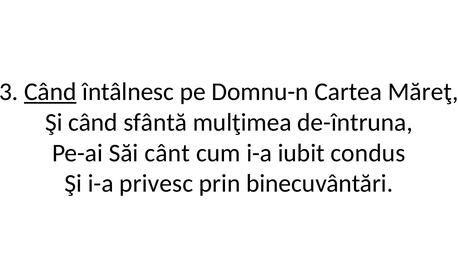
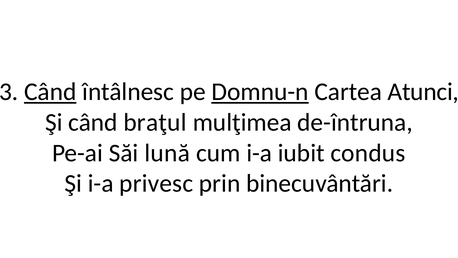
Domnu-n underline: none -> present (260, 92)
Măreţ: Măreţ -> Atunci (423, 92)
sfântă: sfântă -> braţul (155, 122)
cânt: cânt -> lună (167, 153)
